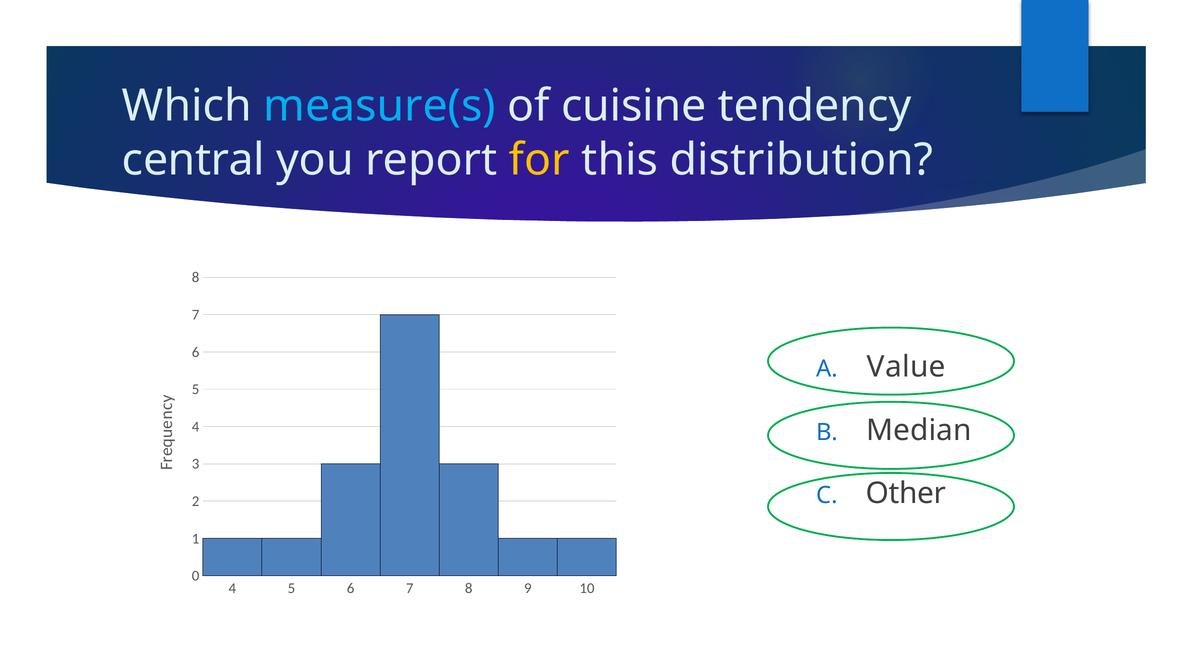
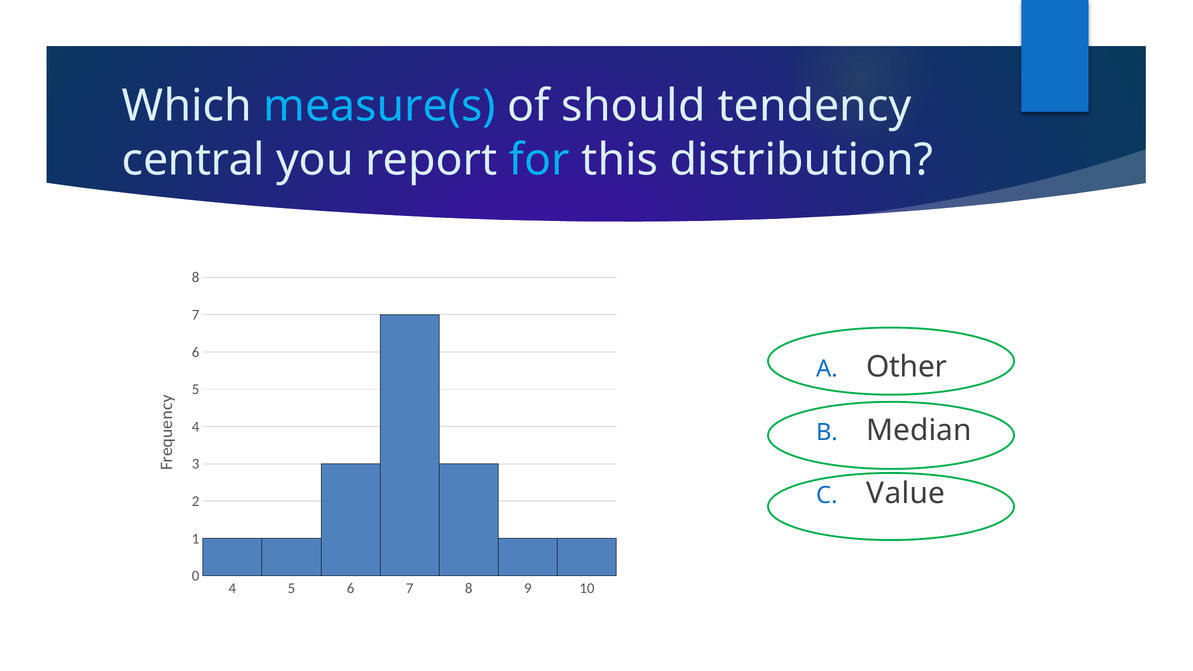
cuisine: cuisine -> should (633, 106)
for colour: yellow -> light blue (539, 160)
Value: Value -> Other (907, 367)
Other: Other -> Value (906, 493)
